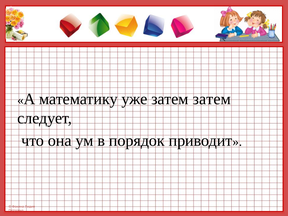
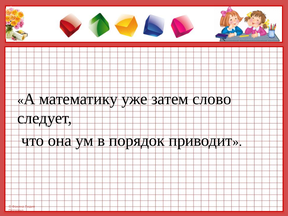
затем затем: затем -> слово (212, 99)
